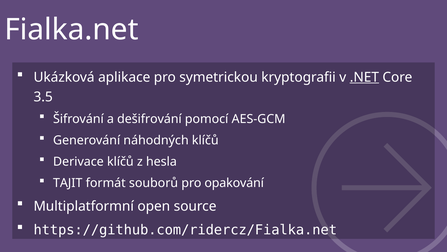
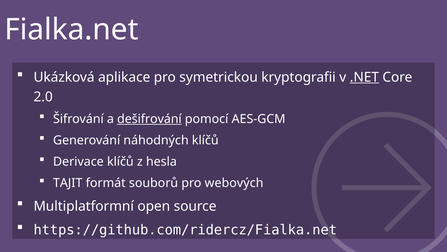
3.5: 3.5 -> 2.0 (43, 97)
dešifrování underline: none -> present (149, 119)
opakování: opakování -> webových (234, 183)
